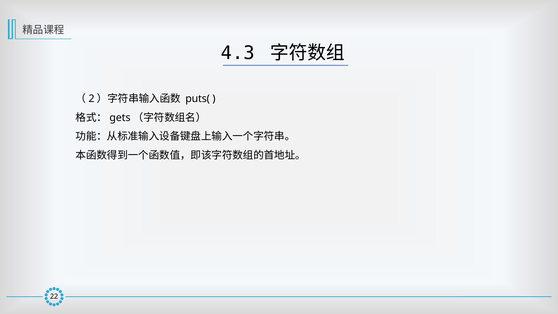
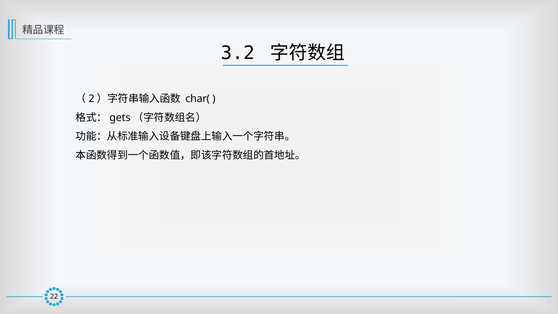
4.3: 4.3 -> 3.2 (238, 53)
puts(: puts( -> char( (198, 99)
